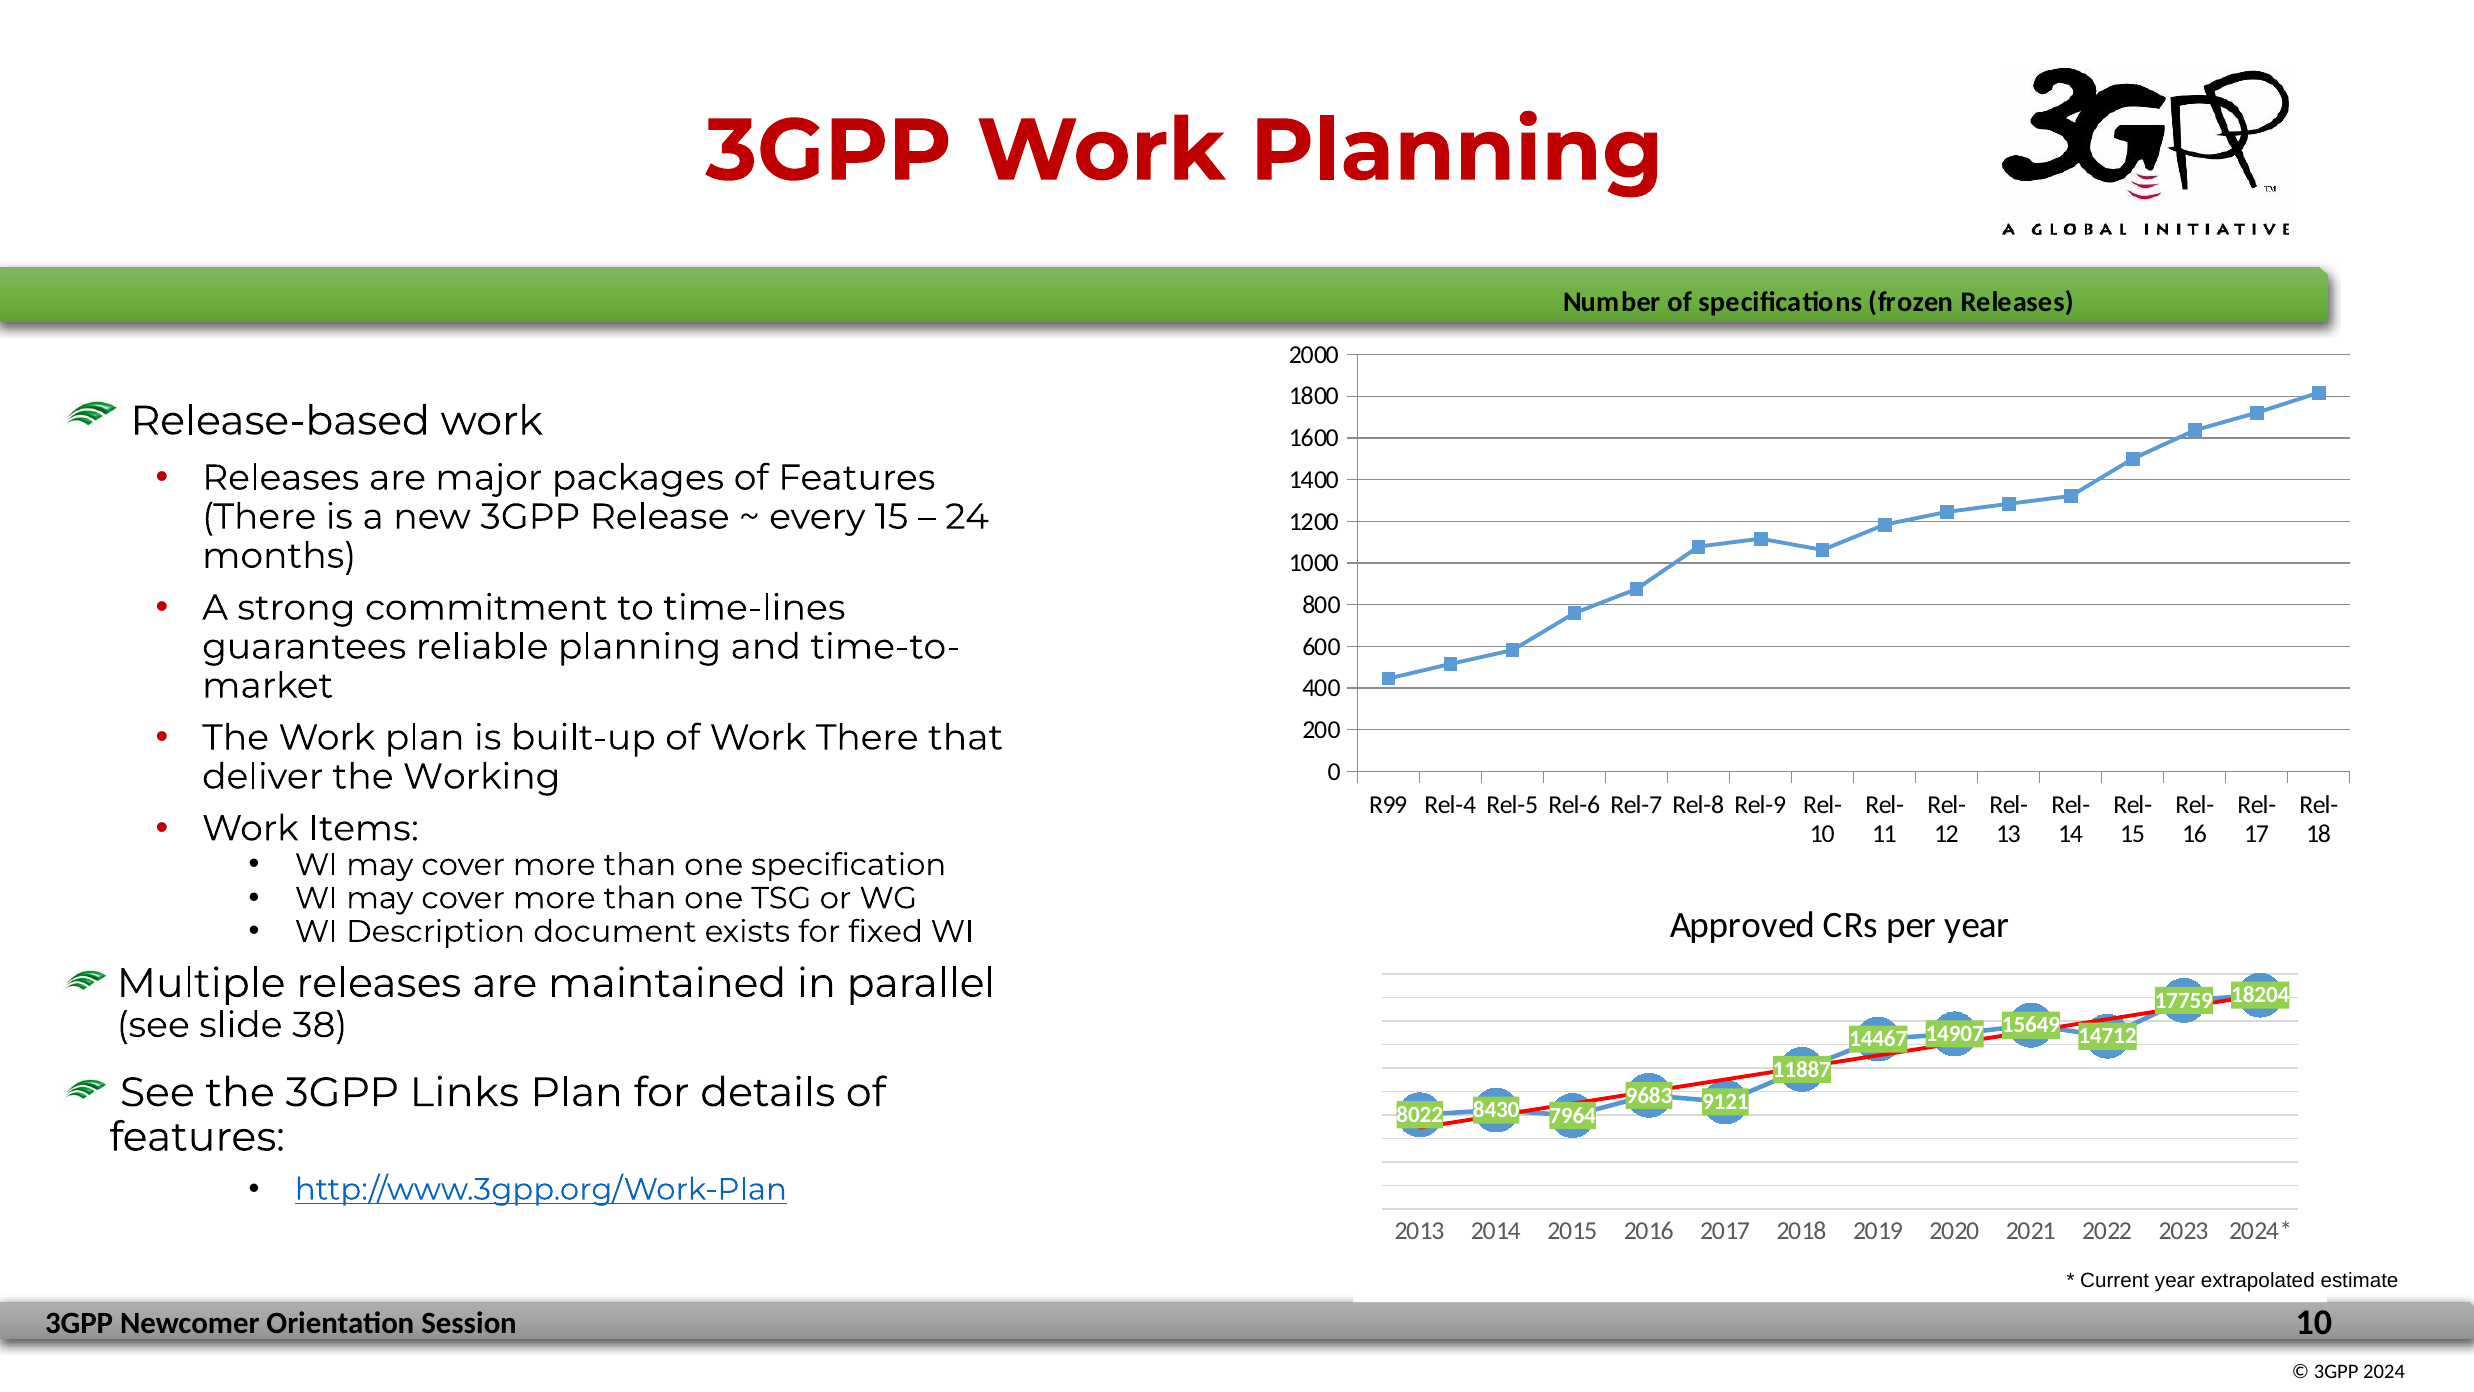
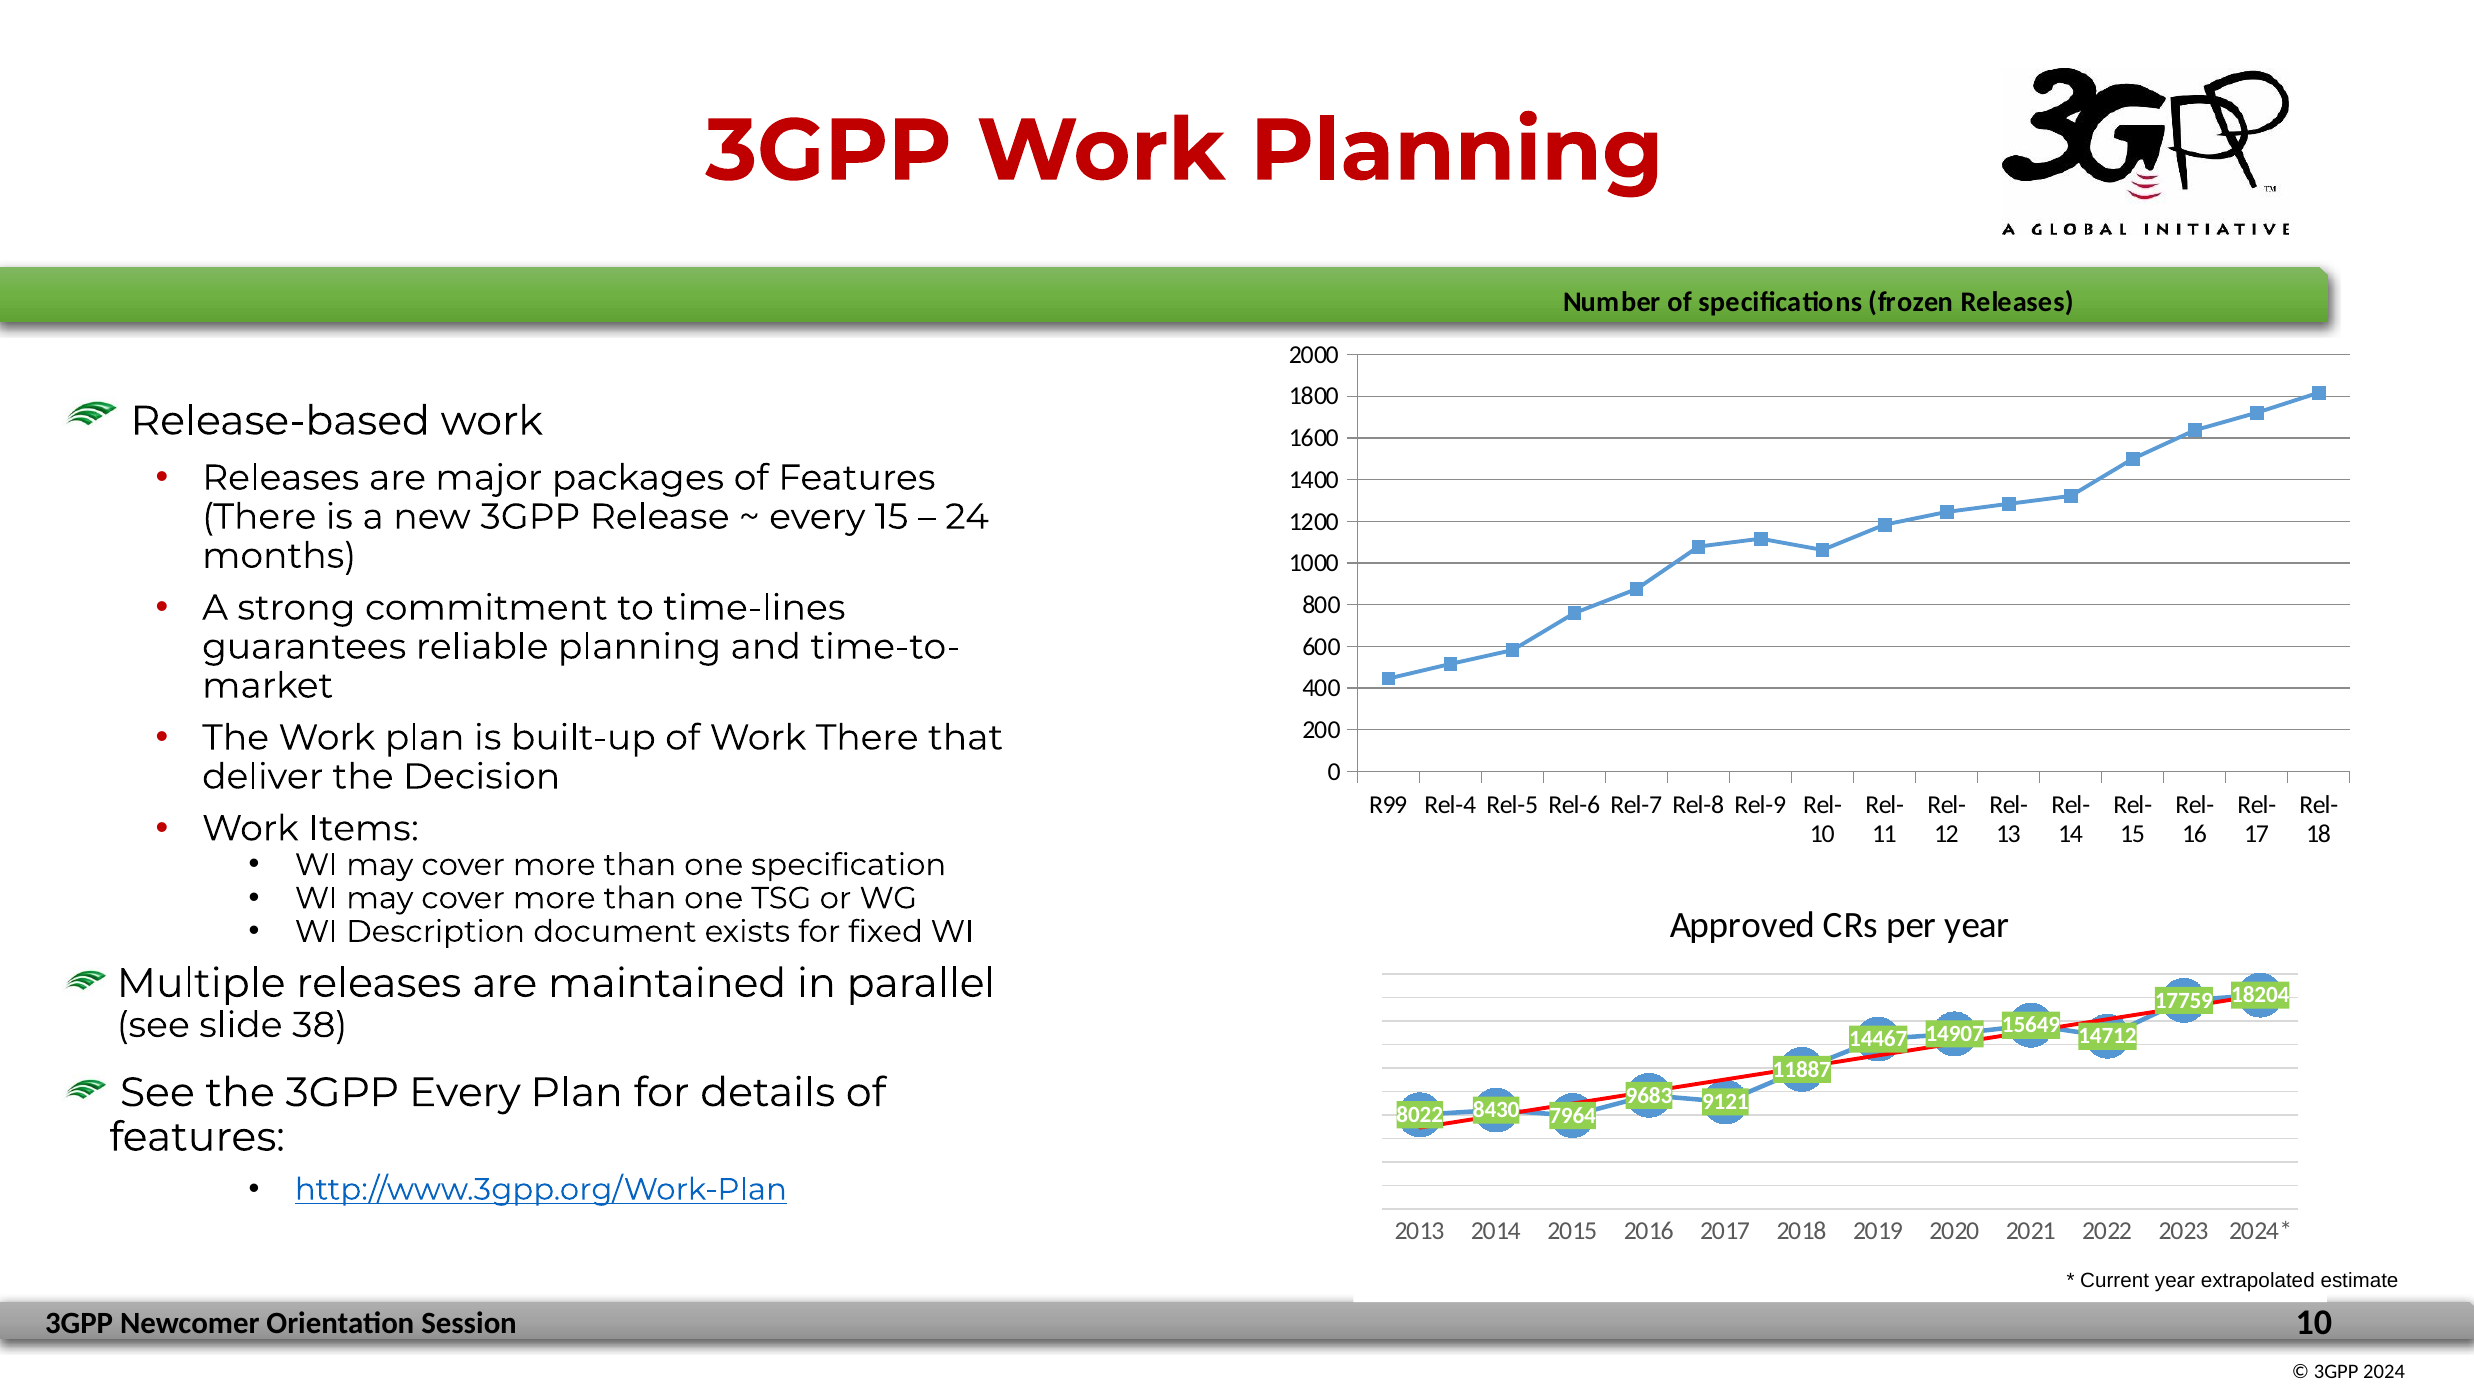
Working: Working -> Decision (482, 776)
3GPP Links: Links -> Every (465, 1092)
